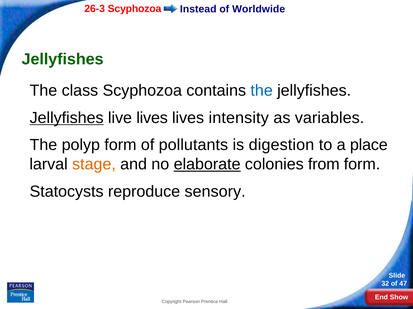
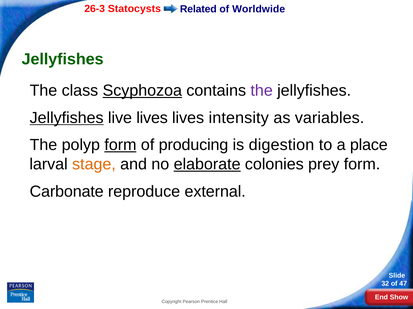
Scyphozoa: Scyphozoa -> Statocysts (134, 9)
Instead: Instead -> Related (198, 9)
Scyphozoa underline: none -> present (142, 91)
the colour: blue -> purple (262, 91)
form underline: none -> present (120, 145)
pollutants: pollutants -> producing (193, 145)
from: from -> prey (324, 165)
Statocysts: Statocysts -> Carbonate (67, 192)
sensory: sensory -> external (215, 192)
